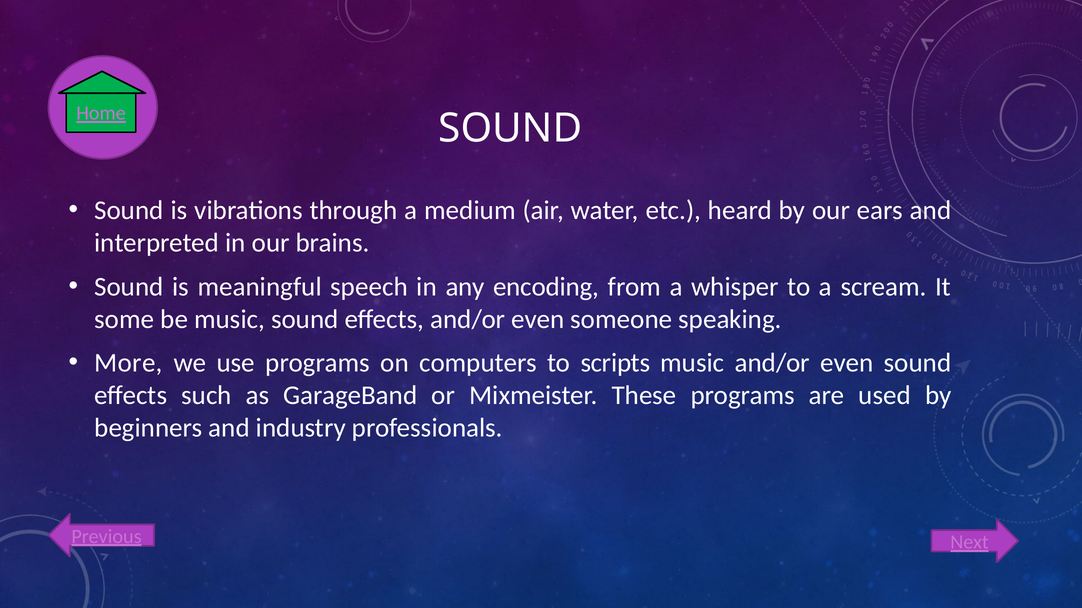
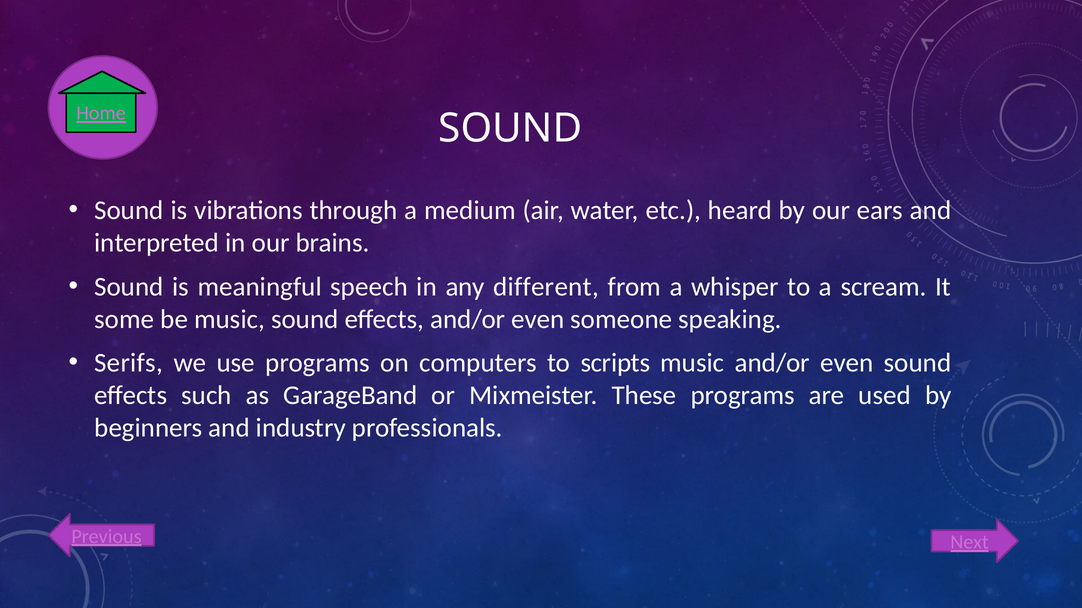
encoding: encoding -> different (546, 287)
More: More -> Serifs (129, 363)
